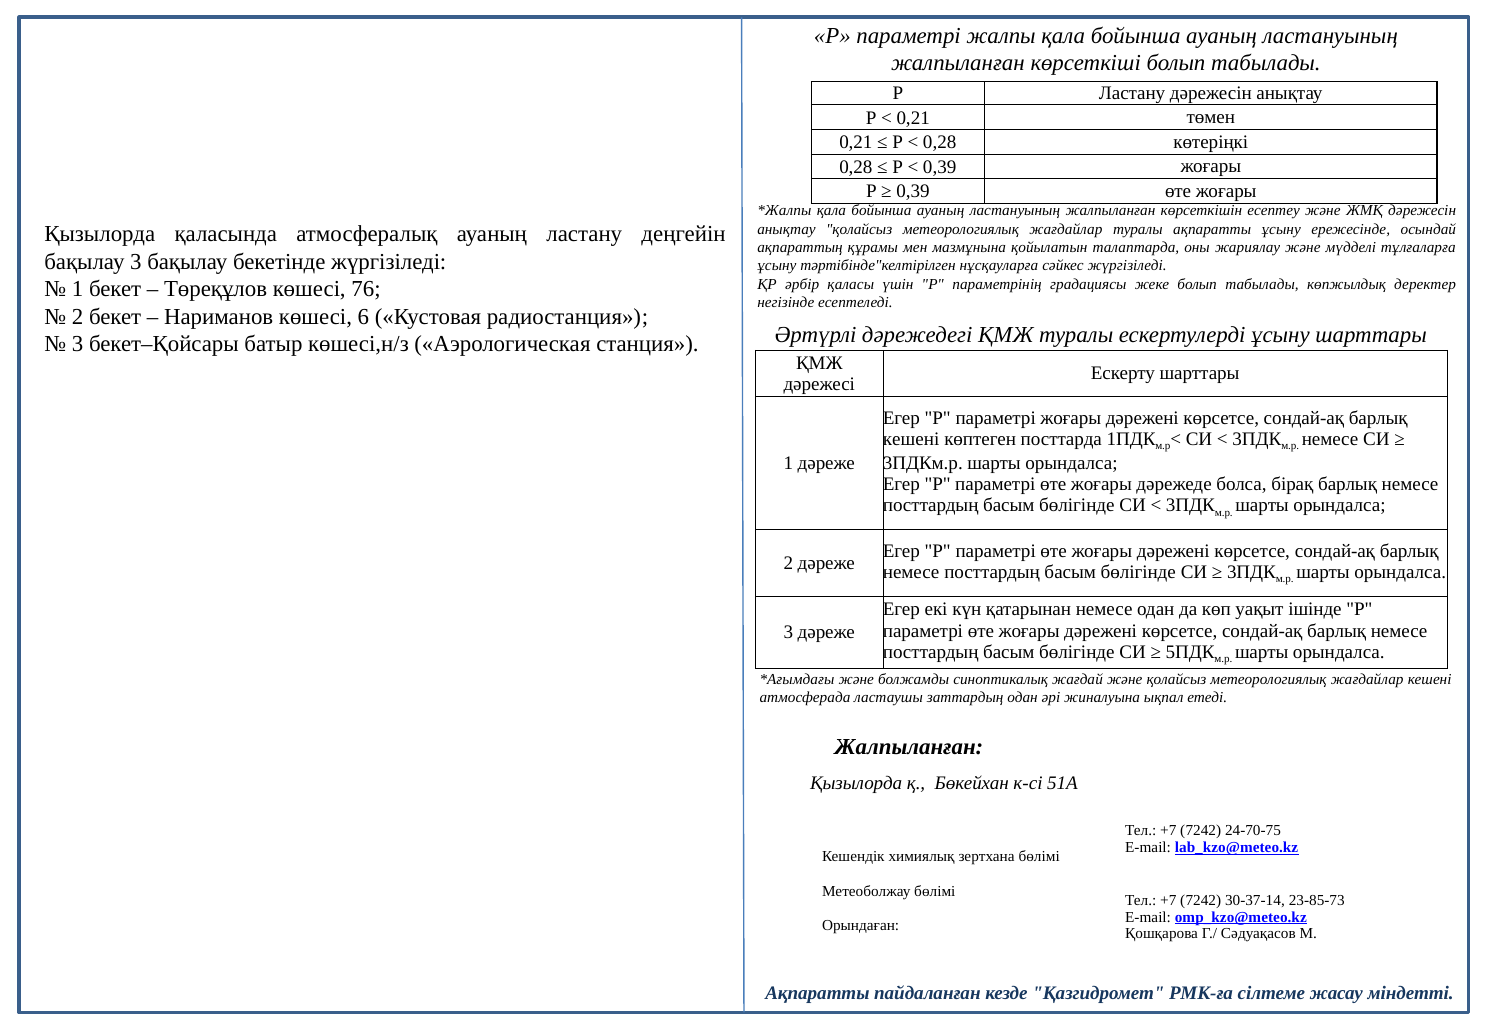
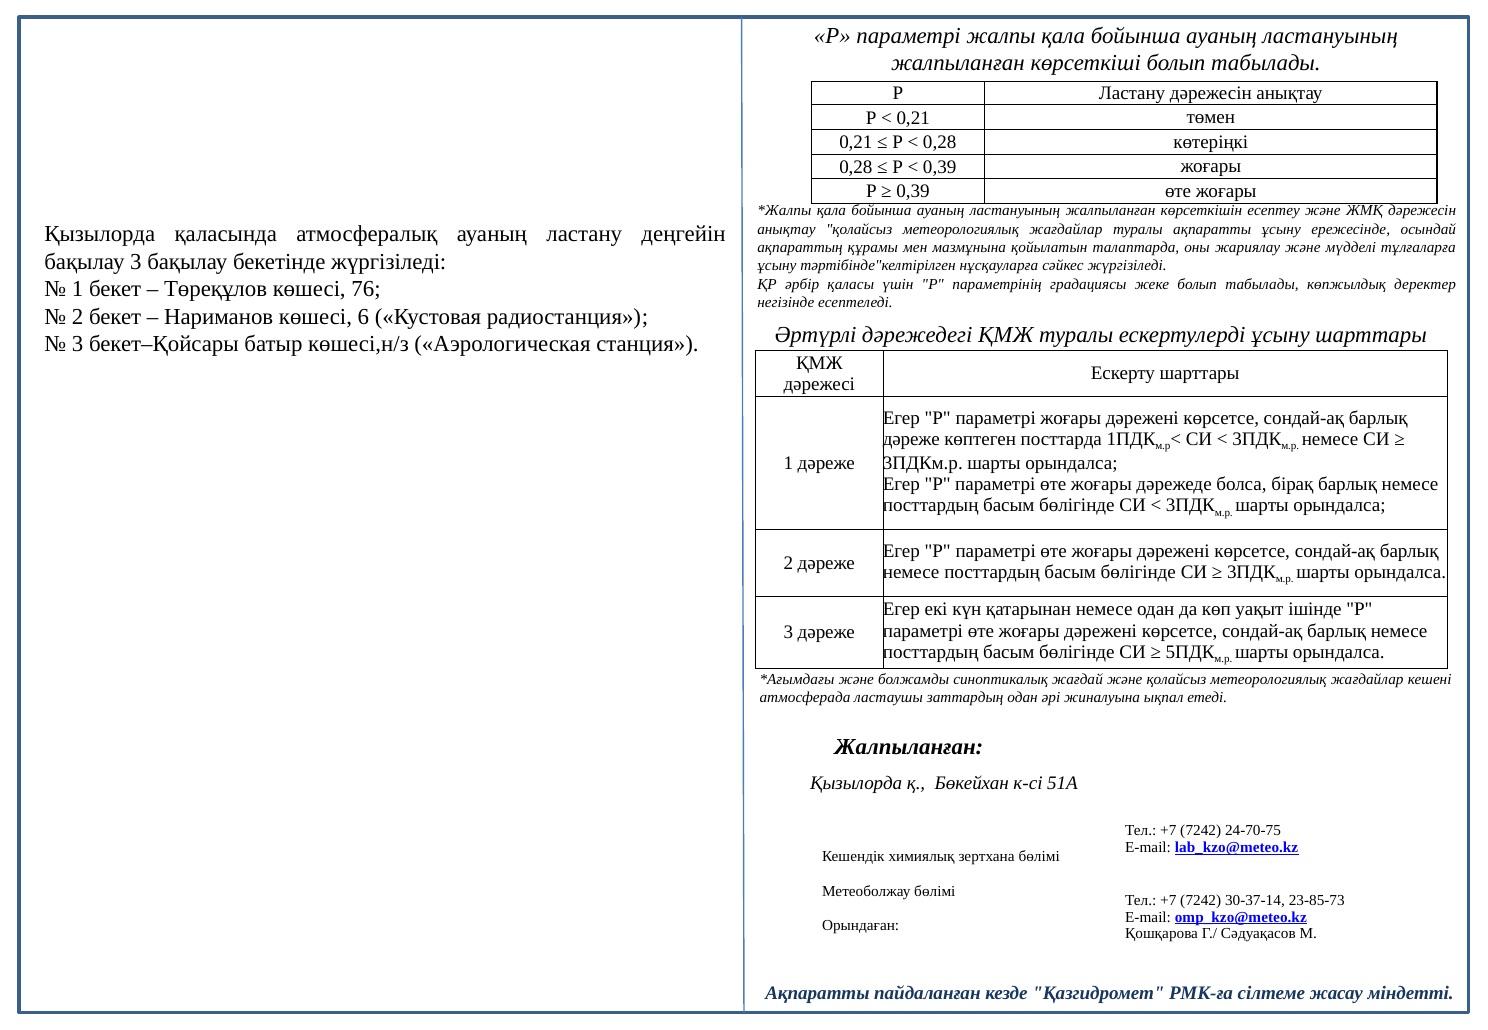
кешені: кешені -> дәреже (911, 439)
